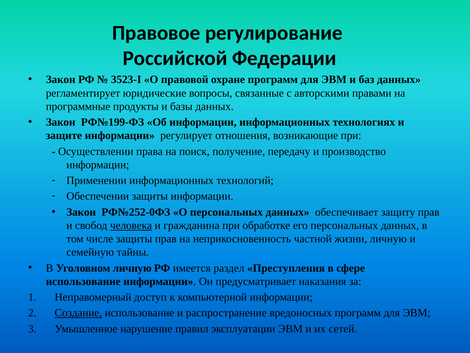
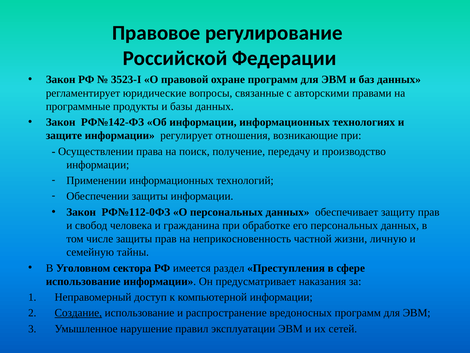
РФ№199-ФЗ: РФ№199-ФЗ -> РФ№142-ФЗ (113, 122)
РФ№252-0ФЗ: РФ№252-0ФЗ -> РФ№112-0ФЗ (136, 212)
человека underline: present -> none (131, 225)
Уголовном личную: личную -> сектора (132, 268)
